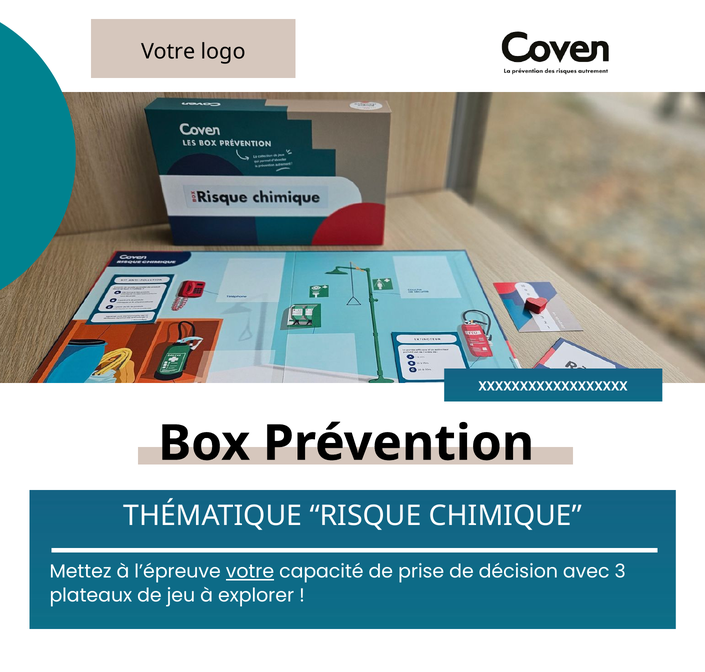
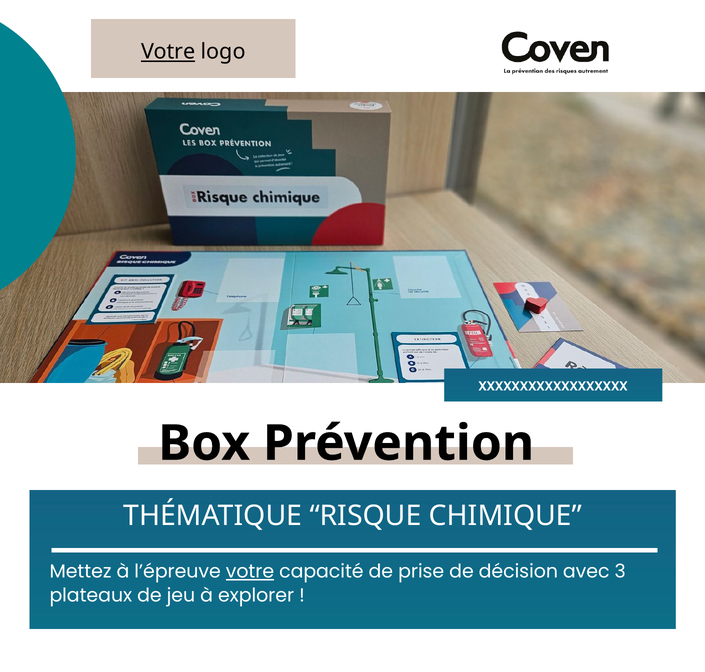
Votre underline: none -> present (168, 52)
